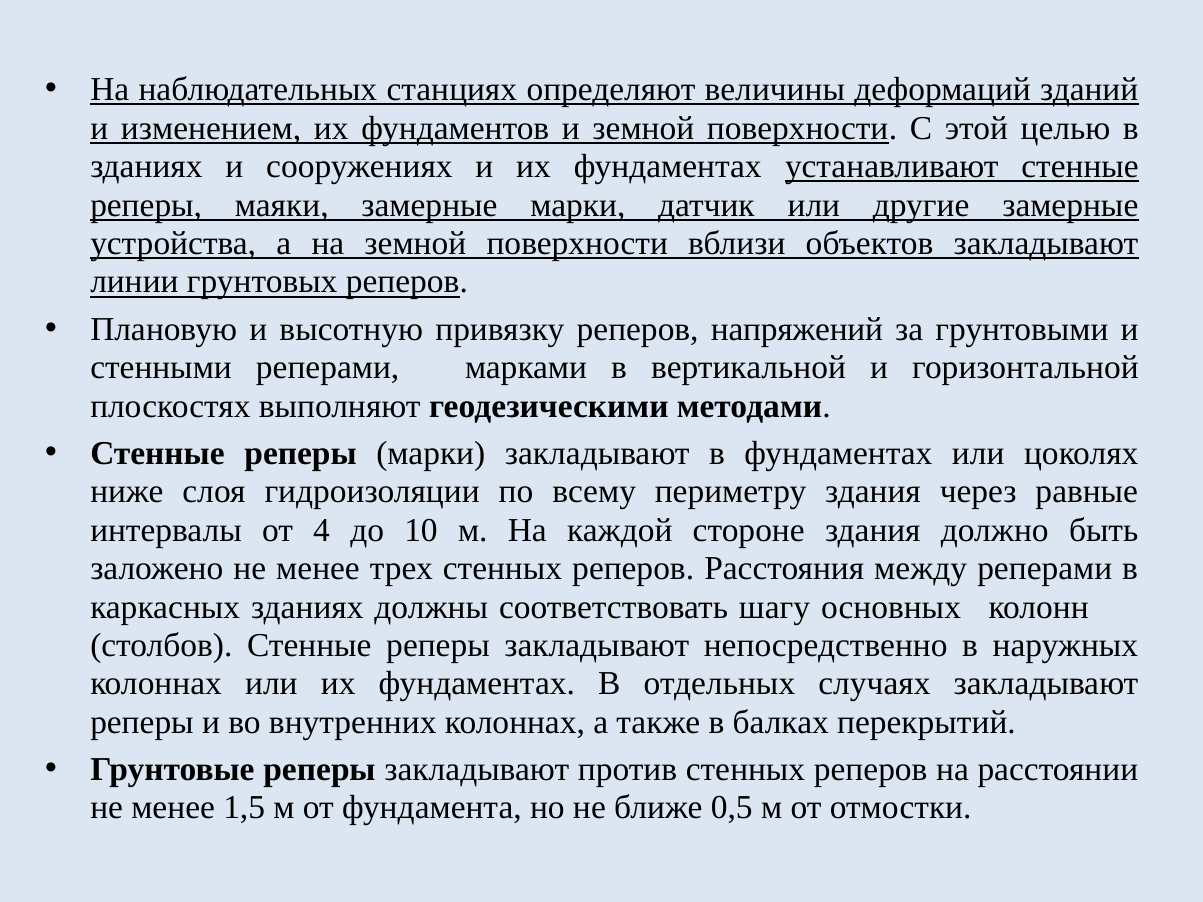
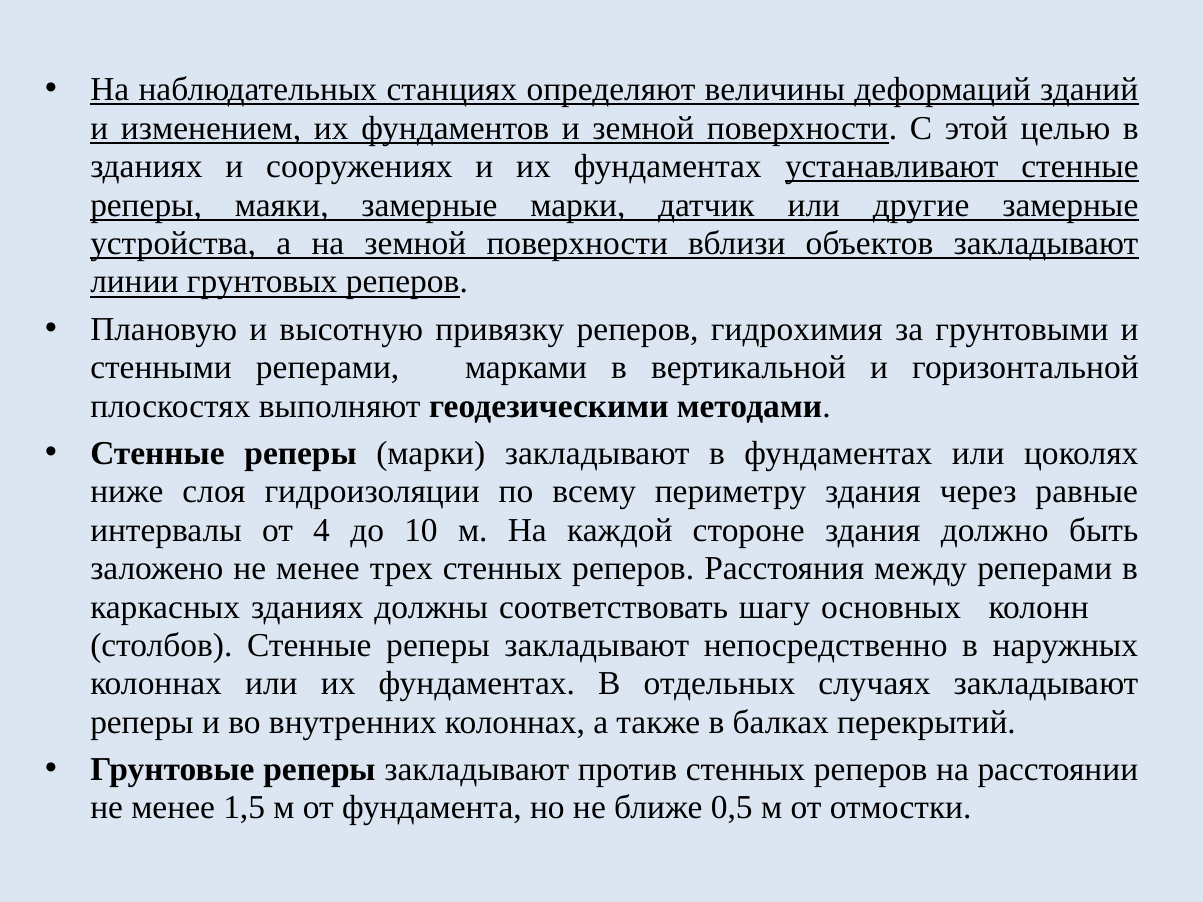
напряжений: напряжений -> гидрохимия (797, 329)
